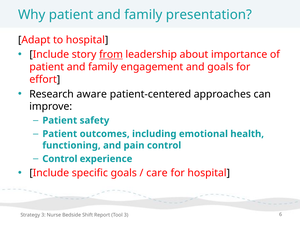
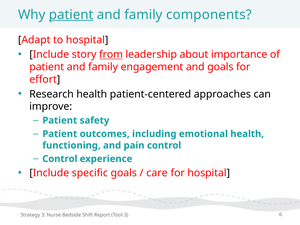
patient underline: none -> present (71, 15)
presentation: presentation -> components (209, 15)
Research aware: aware -> health (92, 94)
